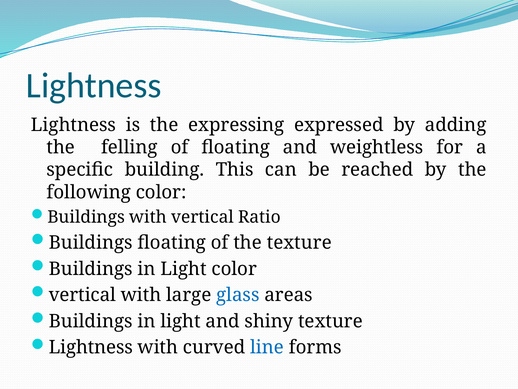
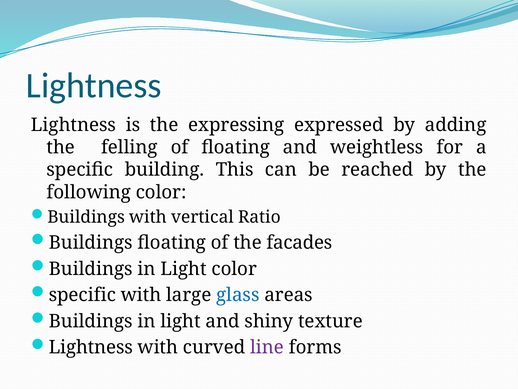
the texture: texture -> facades (299, 242)
vertical: vertical -> specific (82, 295)
line colour: blue -> purple (267, 347)
